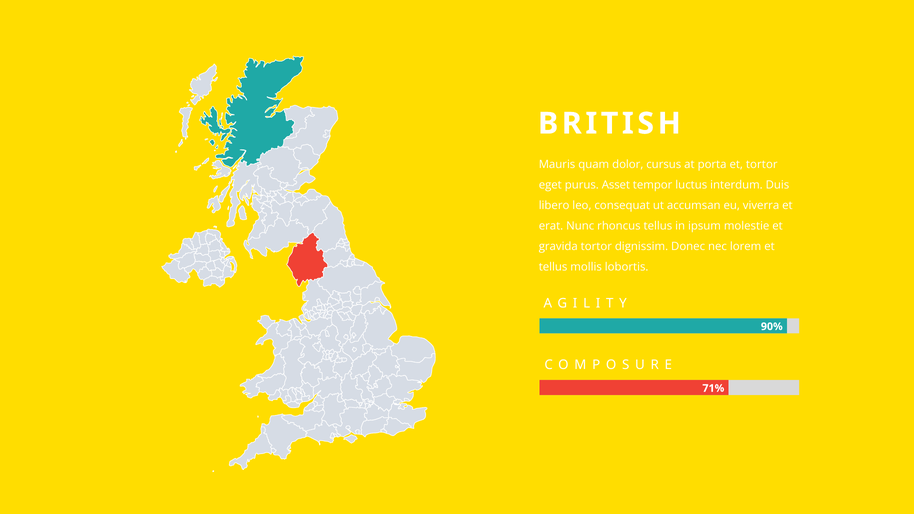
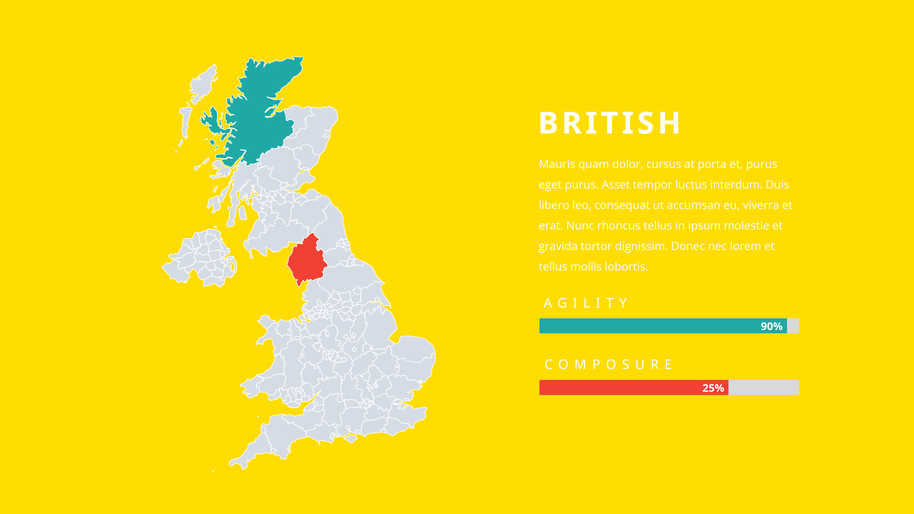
et tortor: tortor -> purus (762, 164)
71%: 71% -> 25% (713, 388)
